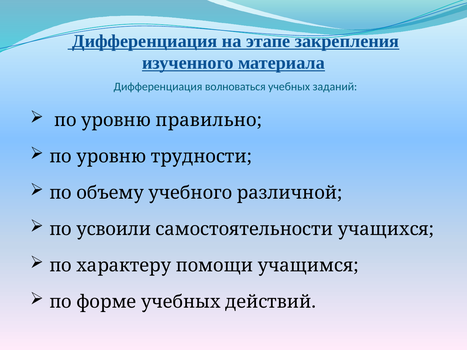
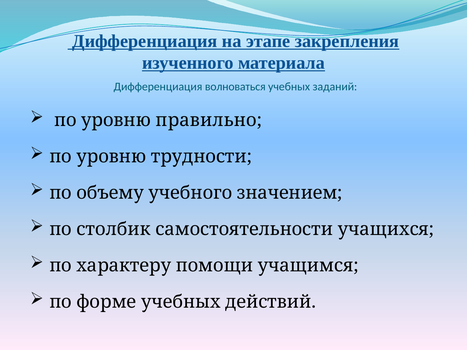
различной: различной -> значением (290, 193)
усвоили: усвоили -> столбик (114, 229)
